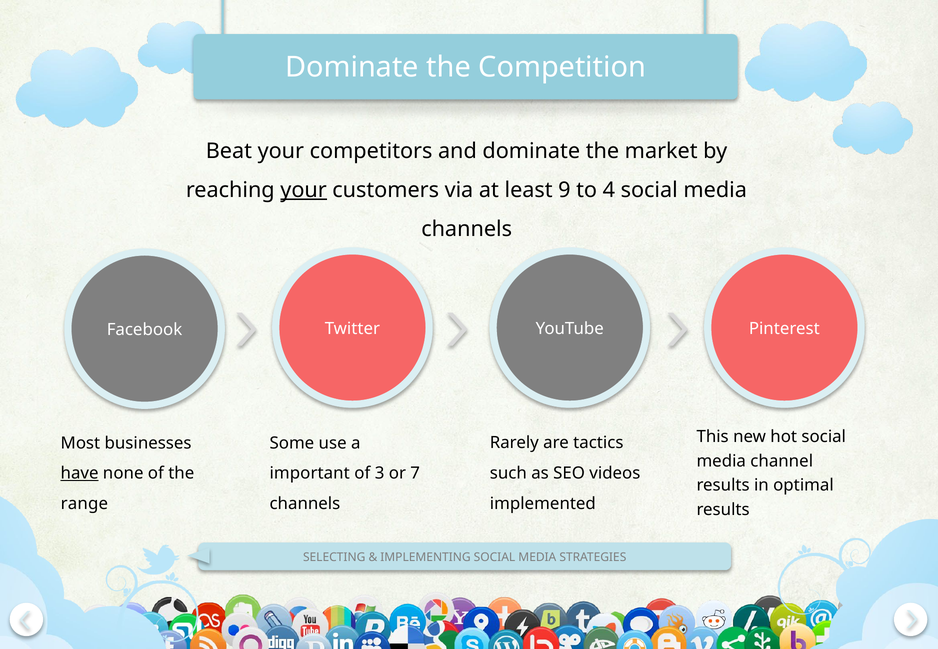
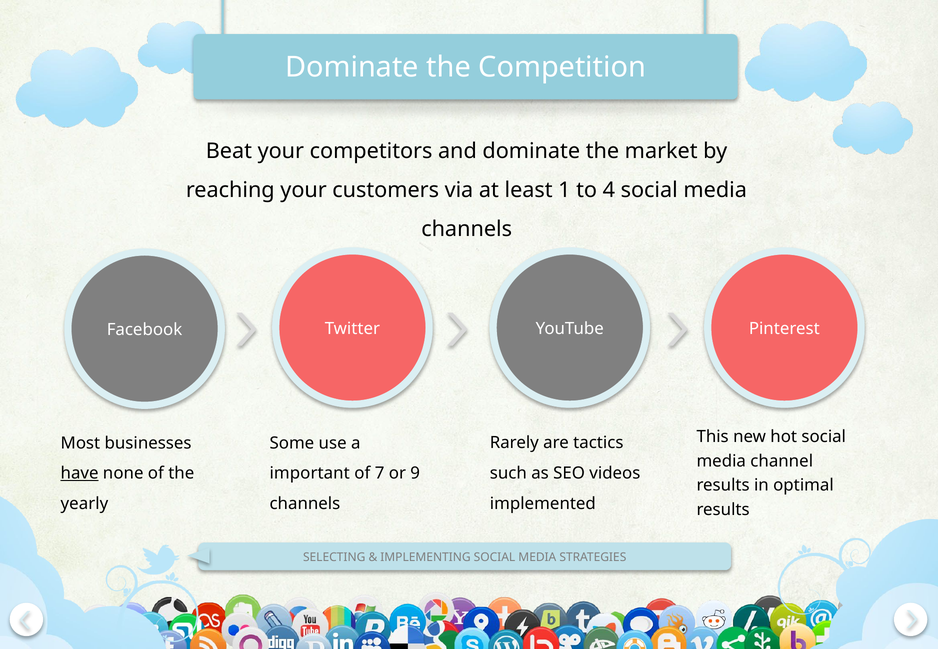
your underline: present -> none (304, 190)
9: 9 -> 1 (564, 190)
3: 3 -> 7 (380, 474)
7: 7 -> 9 (415, 474)
range: range -> yearly (84, 504)
